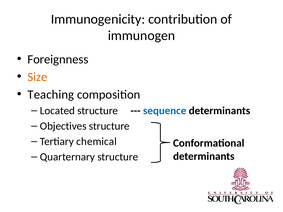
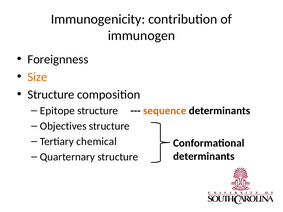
Teaching: Teaching -> Structure (51, 95)
Located: Located -> Epitope (57, 111)
sequence colour: blue -> orange (165, 111)
